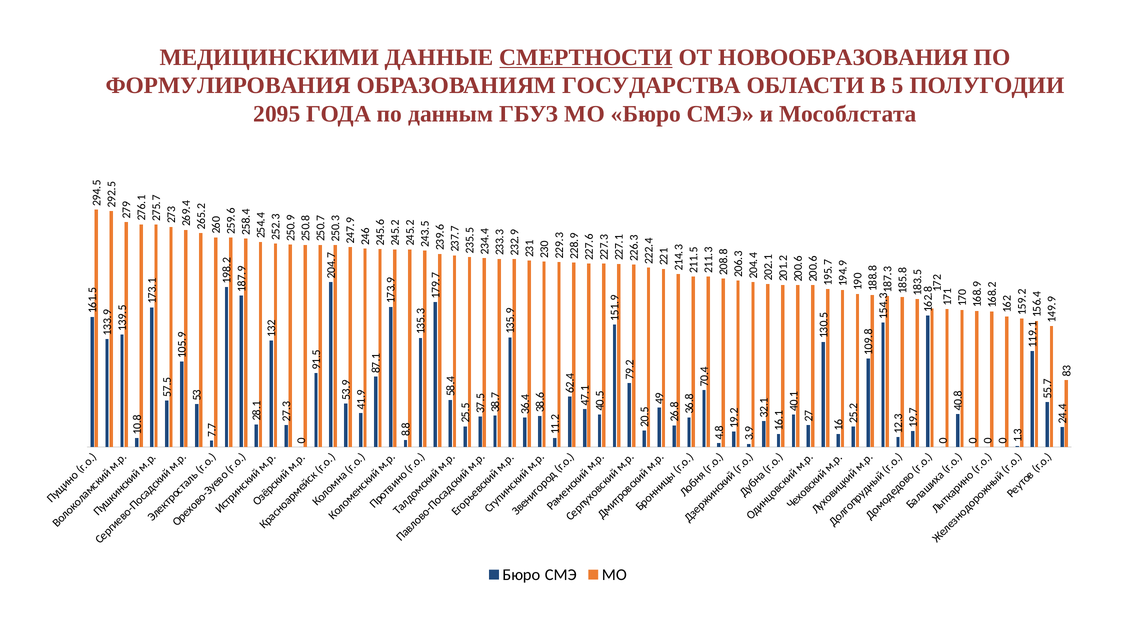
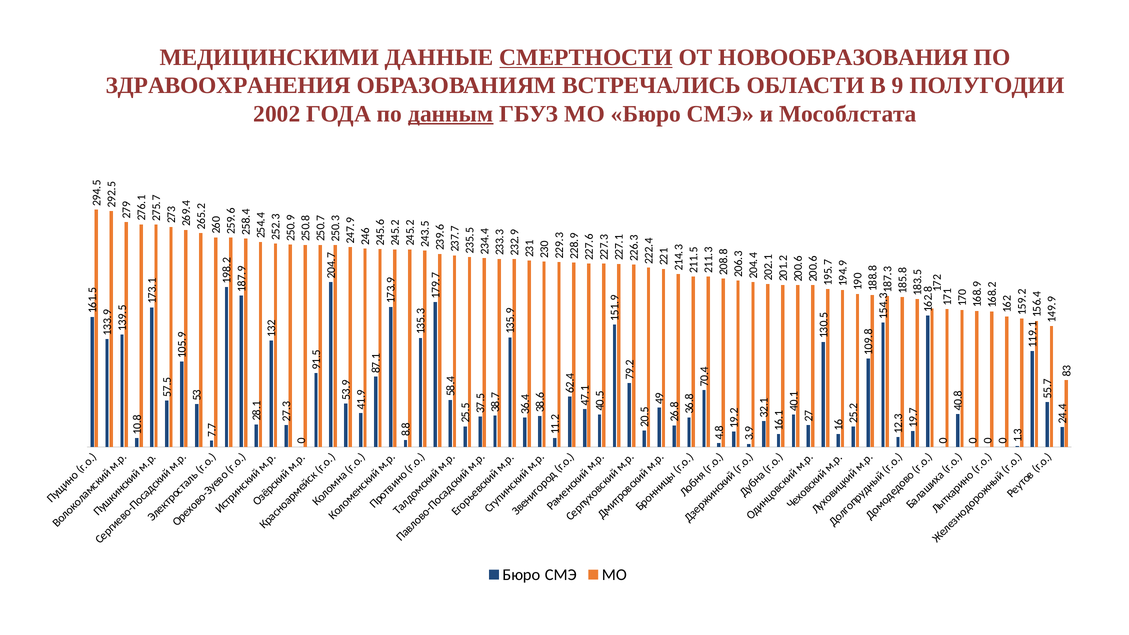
ФОРМУЛИРОВАНИЯ: ФОРМУЛИРОВАНИЯ -> ЗДРАВООХРАНЕНИЯ (228, 86)
ГОСУДАРСТВА: ГОСУДАРСТВА -> ВСТРЕЧАЛИСЬ (652, 86)
В 5: 5 -> 9 (898, 86)
2095: 2095 -> 2002 (277, 114)
данным underline: none -> present (451, 114)
